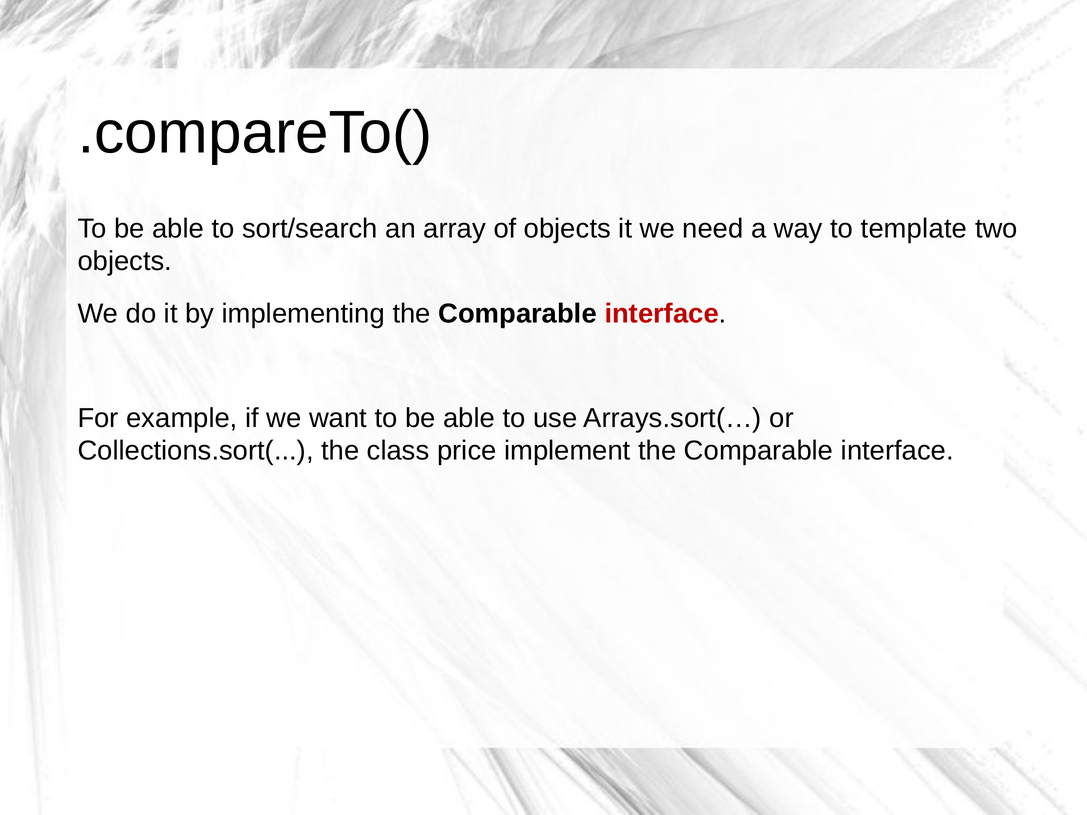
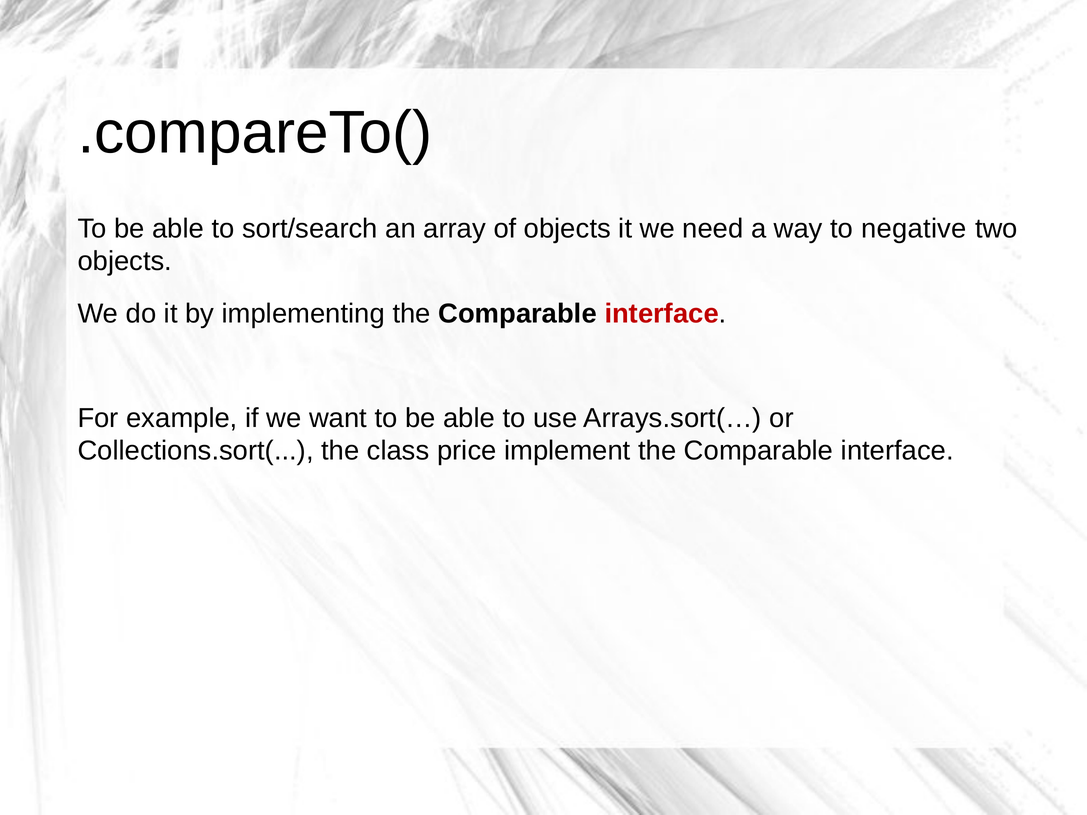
template: template -> negative (914, 229)
